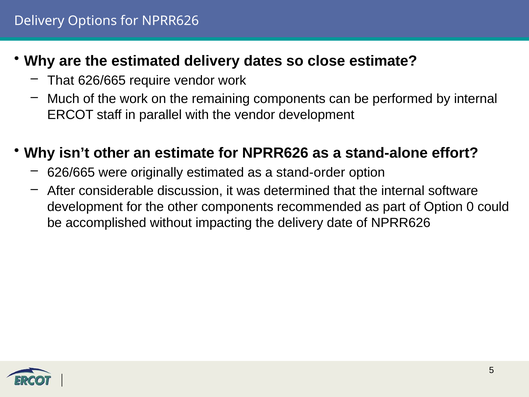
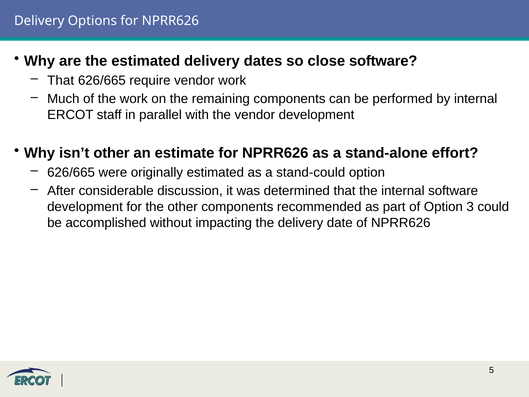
close estimate: estimate -> software (383, 61)
stand-order: stand-order -> stand-could (311, 172)
0: 0 -> 3 (470, 207)
